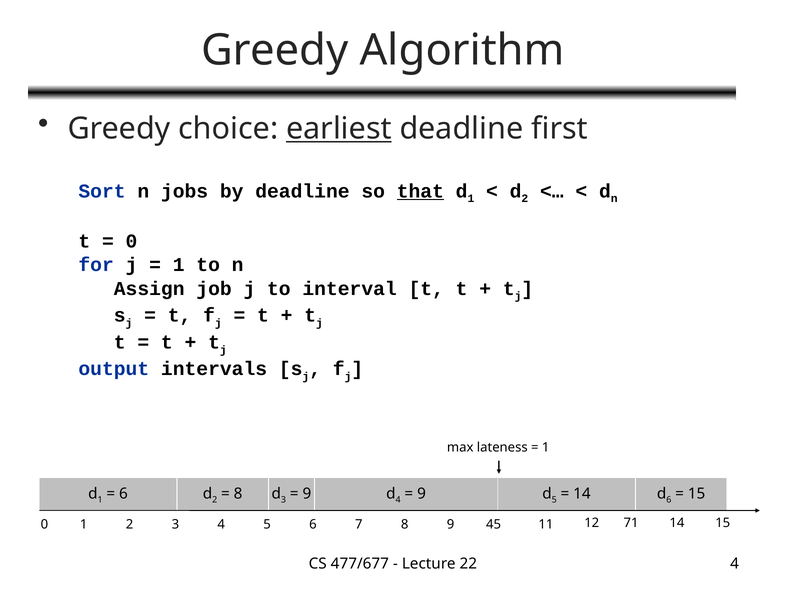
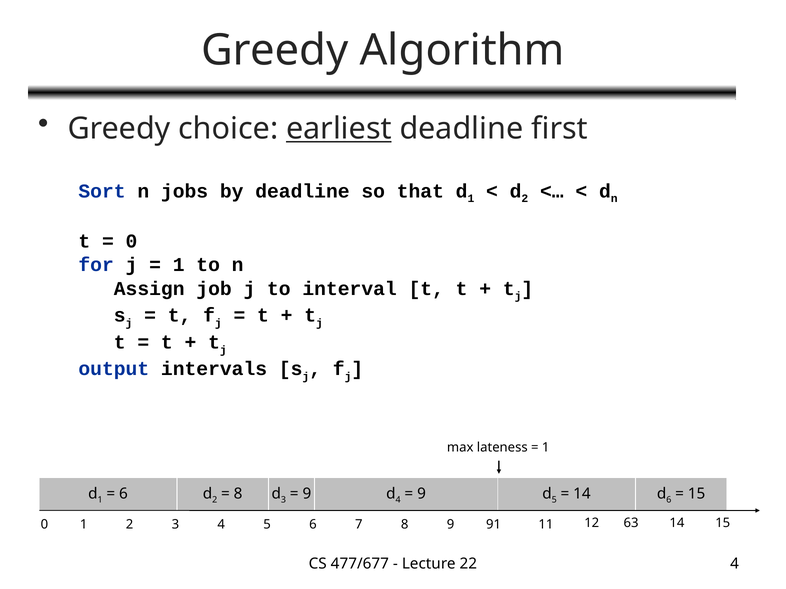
that underline: present -> none (420, 191)
45: 45 -> 91 (494, 525)
71: 71 -> 63 (631, 524)
